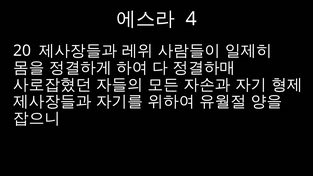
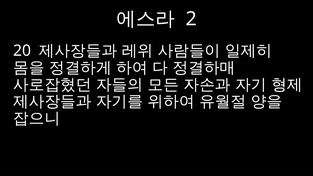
4: 4 -> 2 (191, 19)
